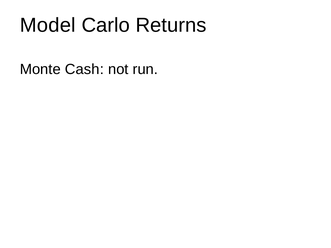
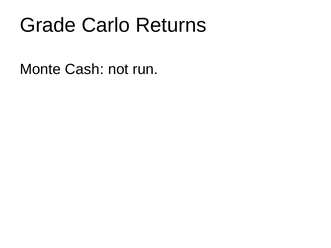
Model: Model -> Grade (48, 25)
